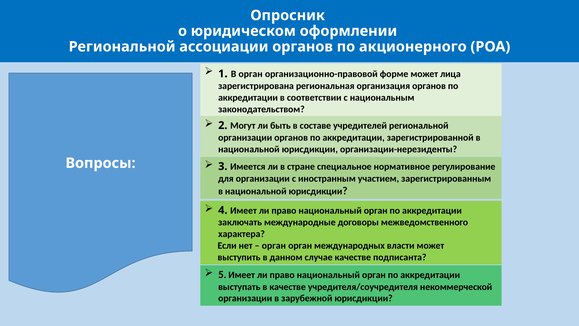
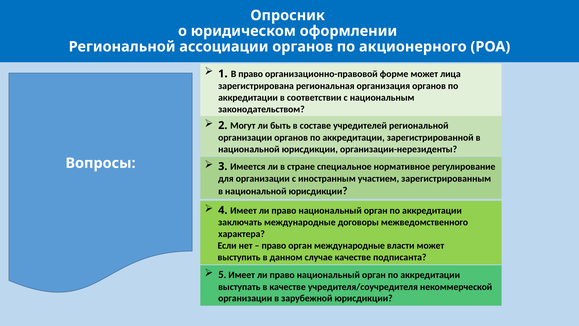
В орган: орган -> право (251, 74)
орган: орган -> право (274, 245)
орган международных: международных -> международные (349, 245)
